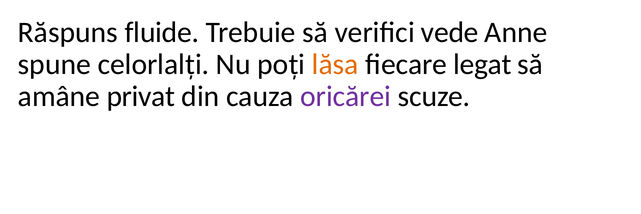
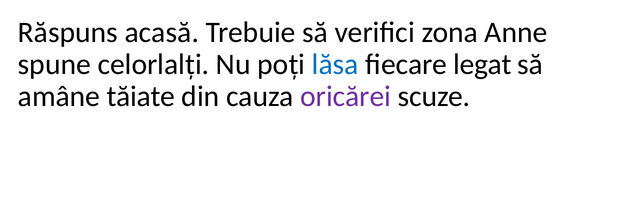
fluide: fluide -> acasă (162, 32)
vede: vede -> zona (450, 32)
lăsa colour: orange -> blue (335, 65)
privat: privat -> tăiate (141, 97)
